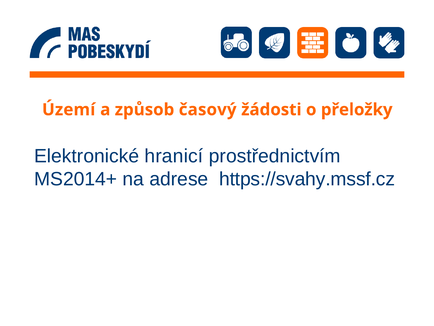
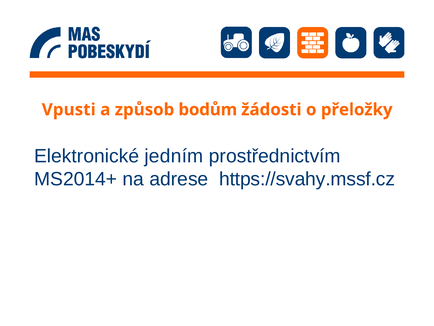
Území: Území -> Vpusti (69, 110)
časový: časový -> bodům (208, 110)
hranicí: hranicí -> jedním (174, 156)
